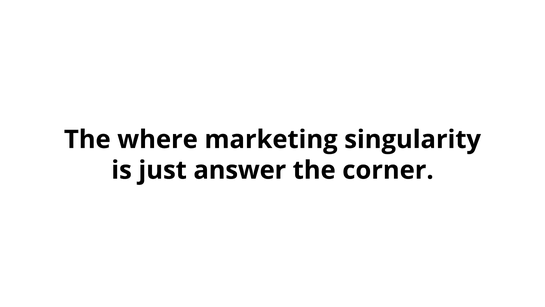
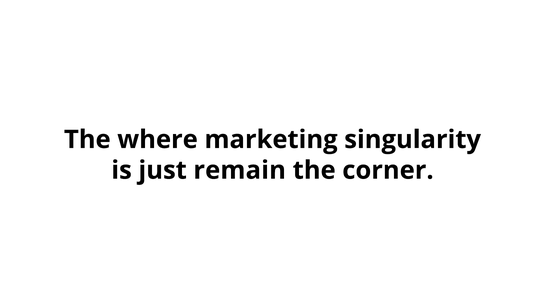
answer: answer -> remain (240, 170)
